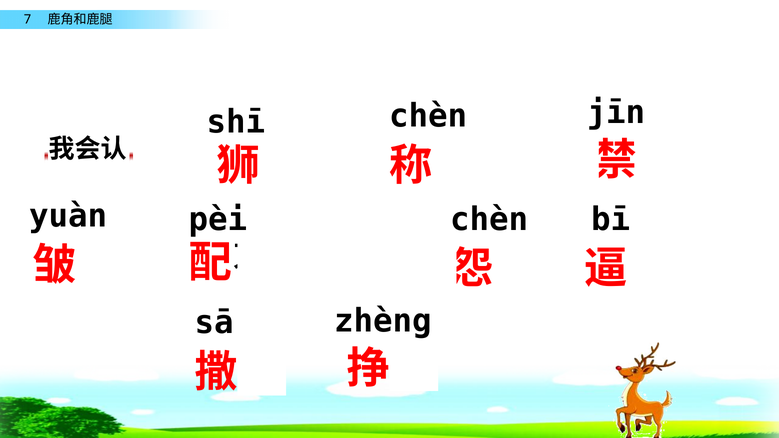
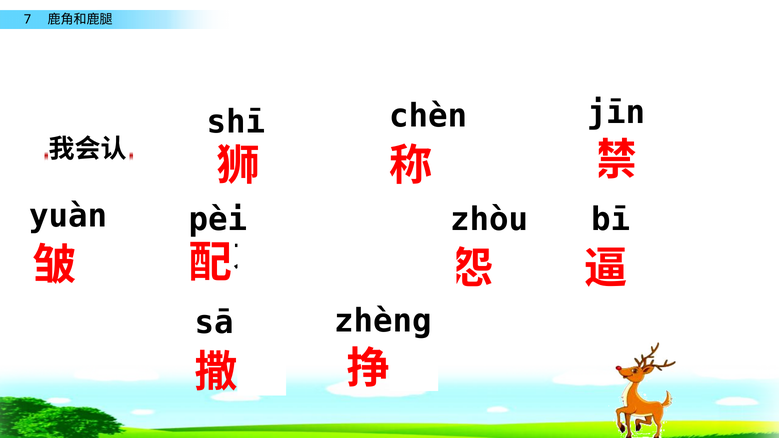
pèi chèn: chèn -> zhòu (489, 219)
